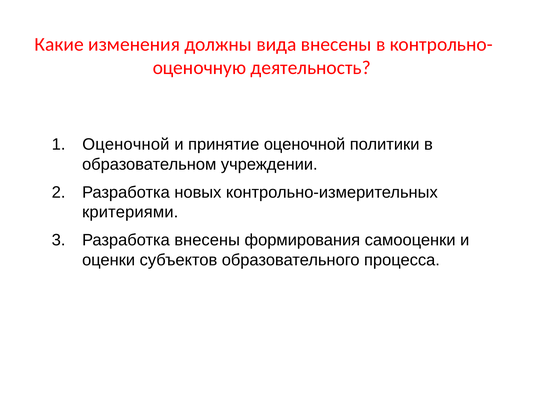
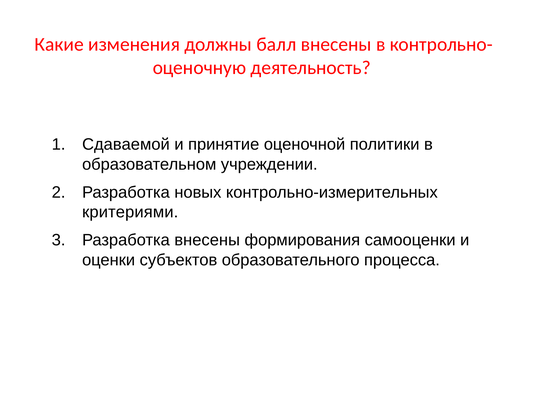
вида: вида -> балл (276, 44)
Оценочной: Оценочной -> Сдаваемой (126, 144)
